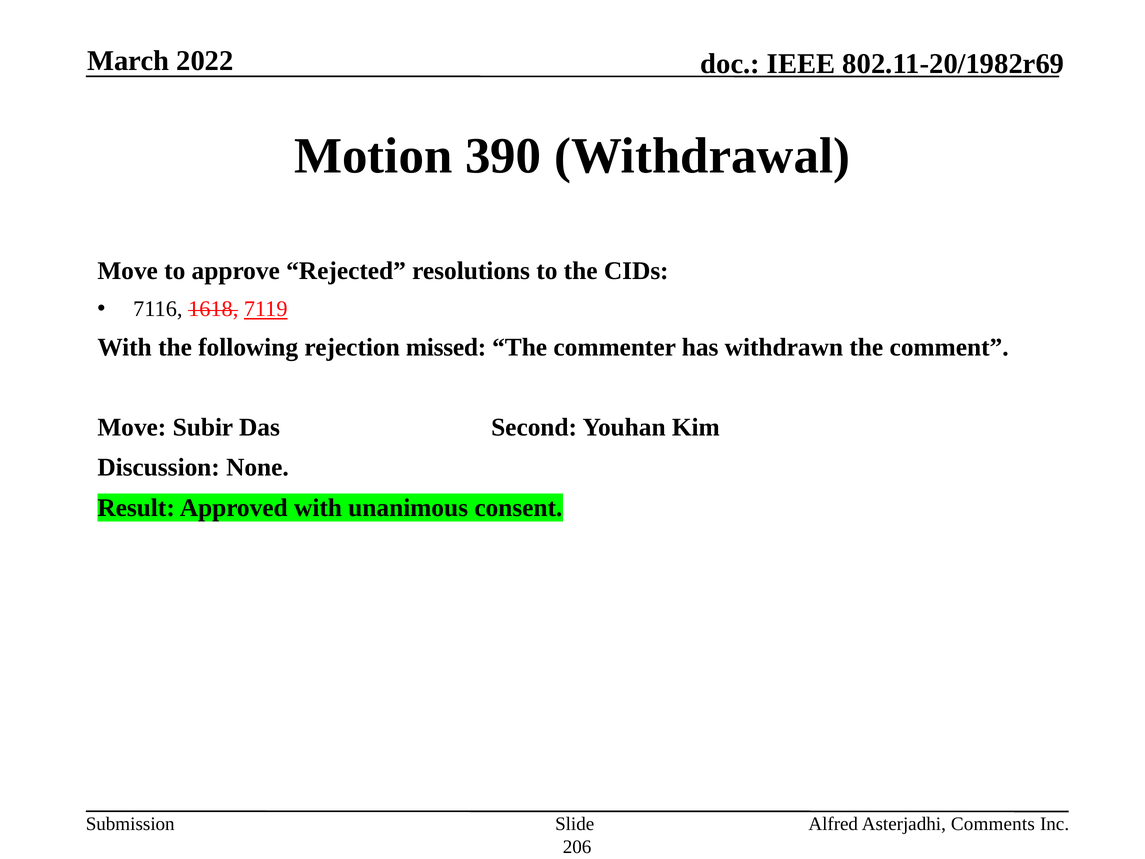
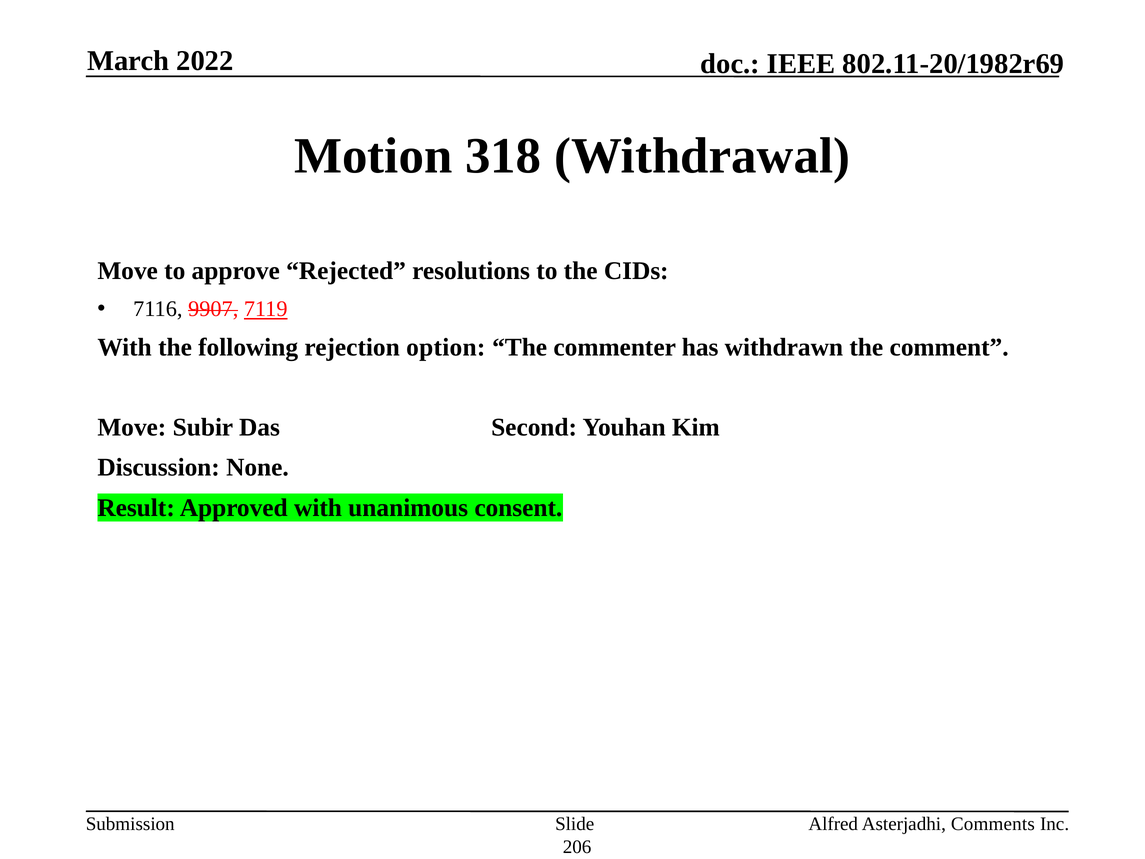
390: 390 -> 318 (503, 156)
1618: 1618 -> 9907 (213, 309)
missed: missed -> option (446, 347)
